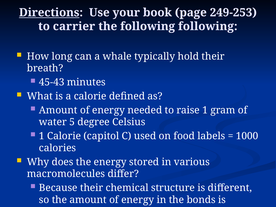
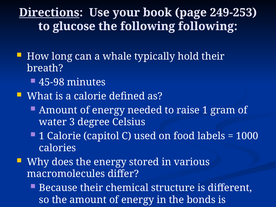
carrier: carrier -> glucose (74, 26)
45-43: 45-43 -> 45-98 (52, 82)
5: 5 -> 3 (72, 122)
